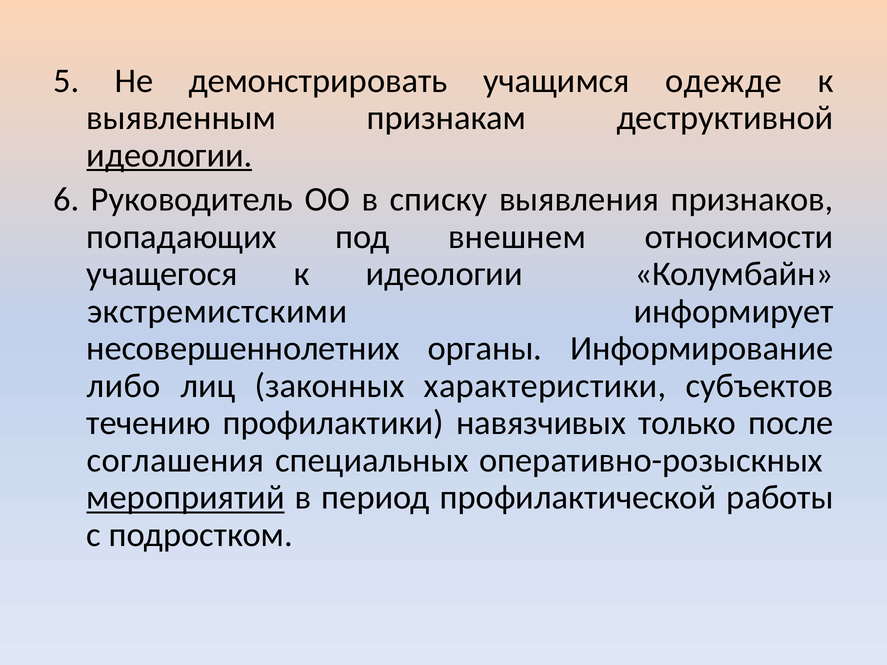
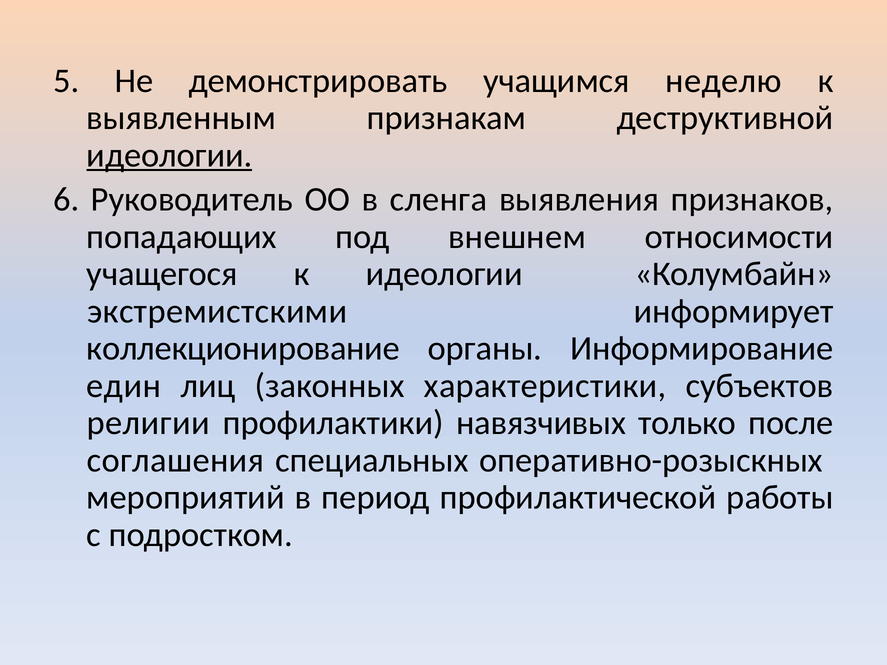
одежде: одежде -> неделю (724, 81)
списку: списку -> сленга (438, 200)
несовершеннолетних: несовершеннолетних -> коллекционирование (243, 349)
либо: либо -> един (124, 386)
течению: течению -> религии (148, 423)
мероприятий underline: present -> none (186, 498)
